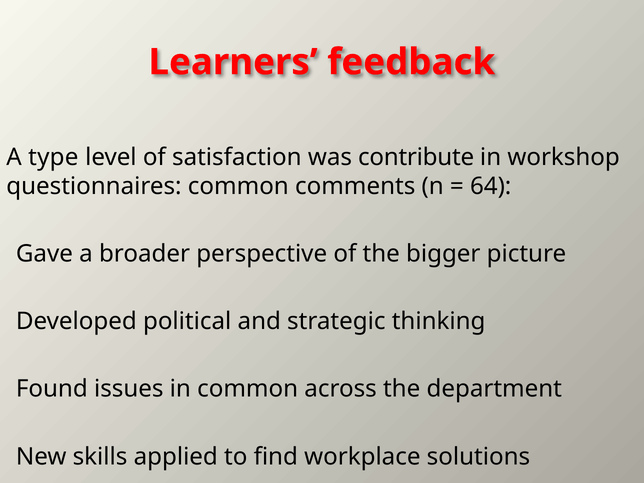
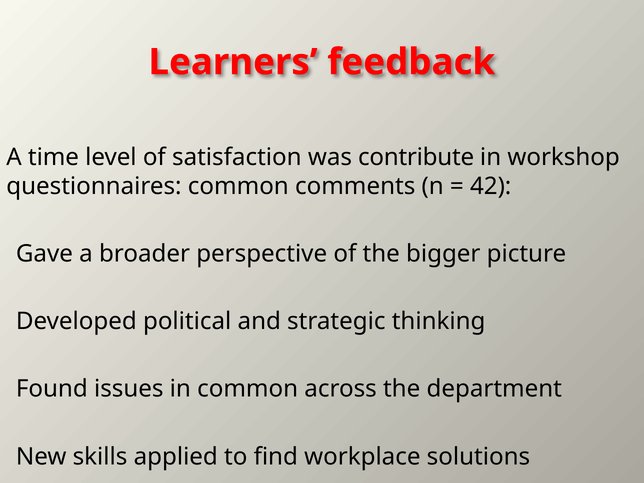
type: type -> time (53, 157)
64: 64 -> 42 (491, 186)
